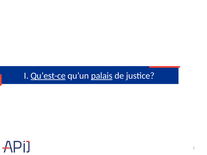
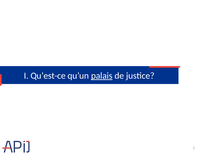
Qu’est-ce underline: present -> none (48, 76)
